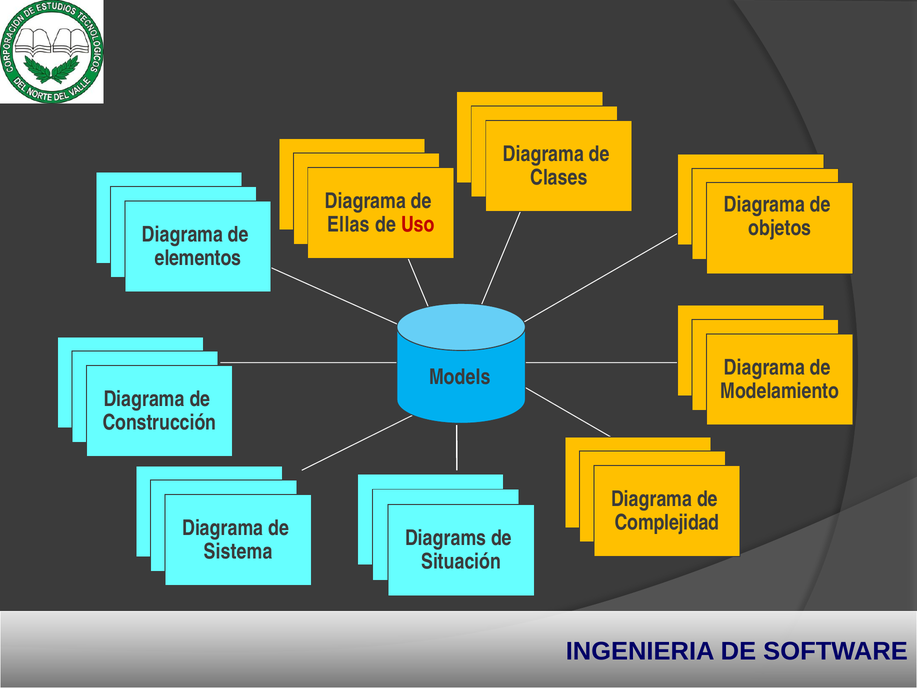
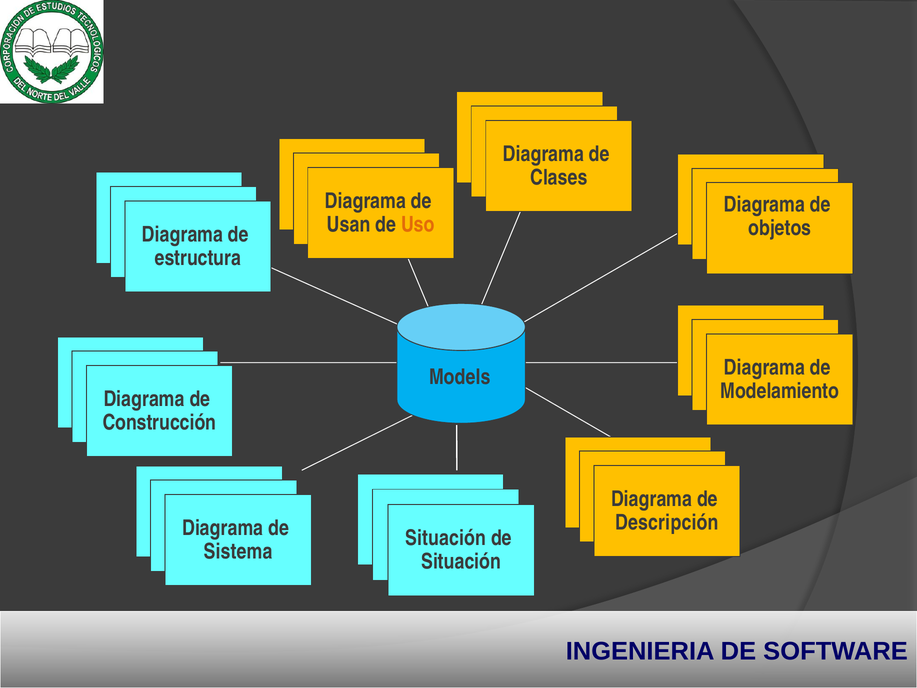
Ellas: Ellas -> Usan (349, 225)
Uso colour: red -> orange (418, 225)
elementos: elementos -> estructura (198, 258)
Complejidad: Complejidad -> Descripción (667, 522)
Diagrams: Diagrams -> Situación (446, 538)
